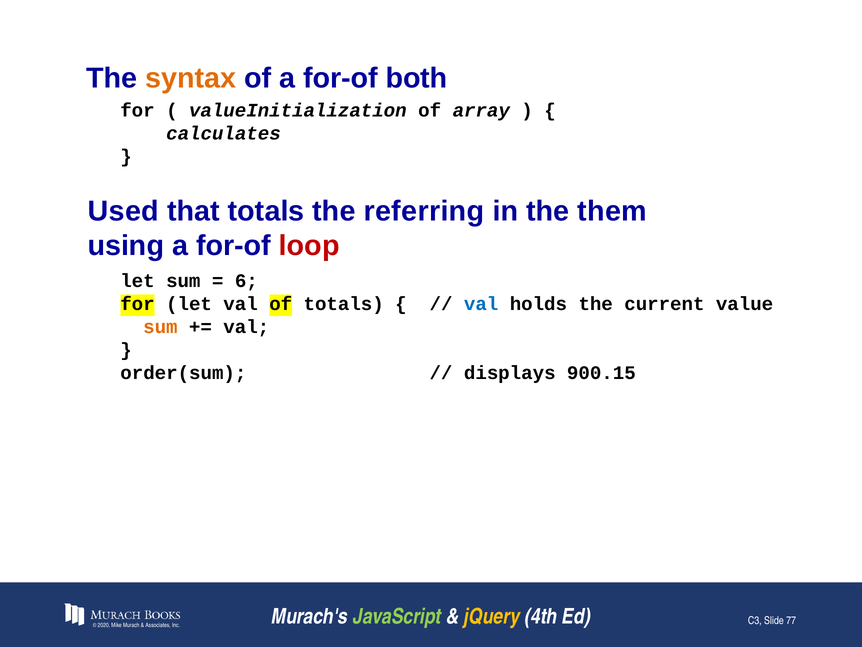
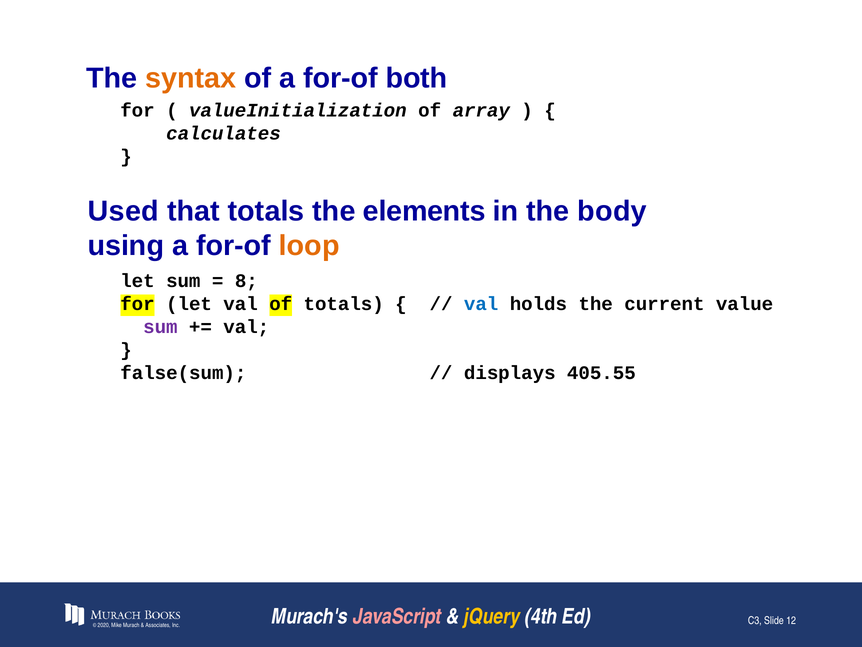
referring: referring -> elements (424, 211)
them: them -> body (612, 211)
loop colour: red -> orange (309, 246)
6: 6 -> 8 (246, 281)
sum colour: orange -> purple (160, 327)
order(sum: order(sum -> false(sum (183, 373)
900.15: 900.15 -> 405.55 (601, 373)
JavaScript colour: light green -> pink (397, 616)
77: 77 -> 12 (791, 620)
